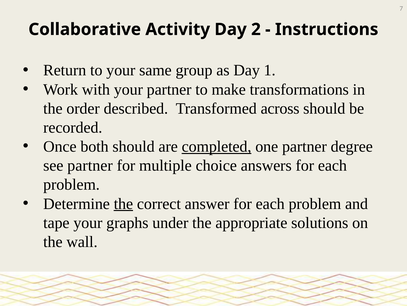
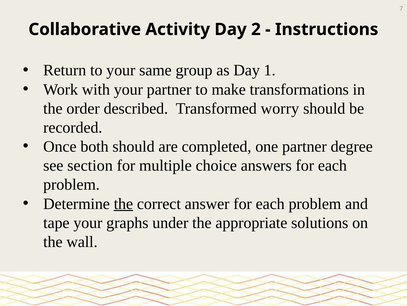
across: across -> worry (280, 108)
completed underline: present -> none (217, 146)
see partner: partner -> section (90, 165)
